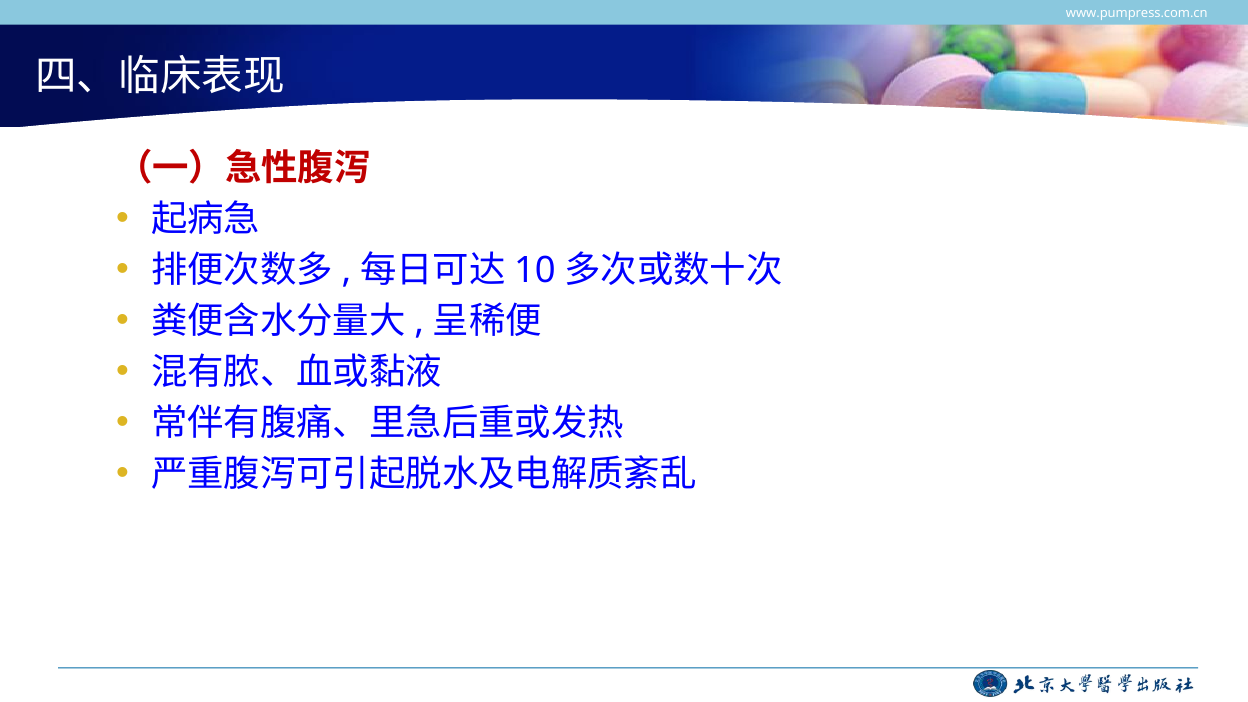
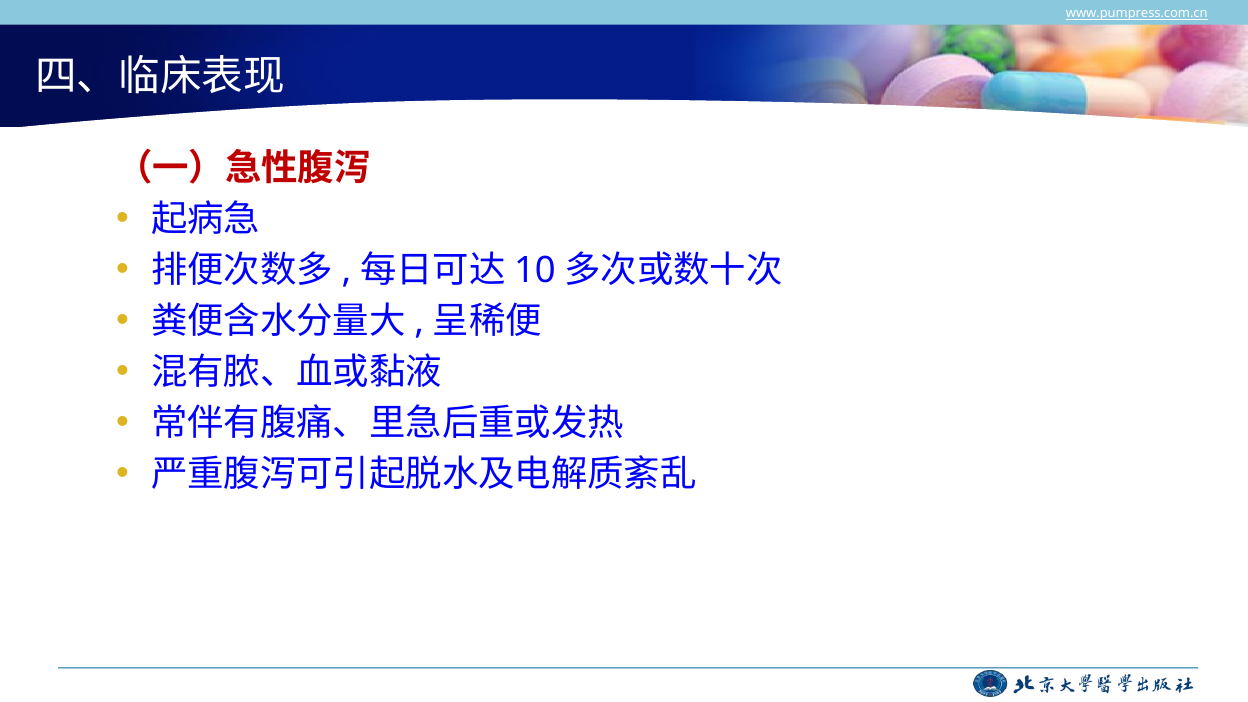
www.pumpress.com.cn underline: none -> present (1137, 13)
